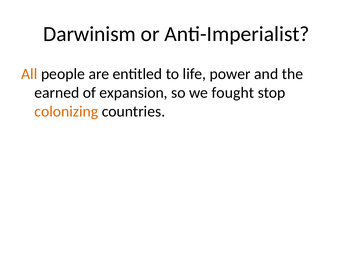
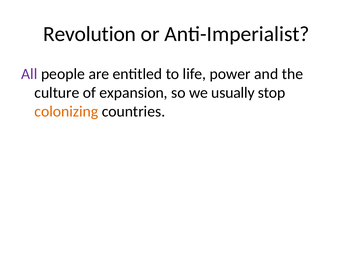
Darwinism: Darwinism -> Revolution (90, 34)
All colour: orange -> purple (29, 74)
earned: earned -> culture (57, 93)
fought: fought -> usually (233, 93)
